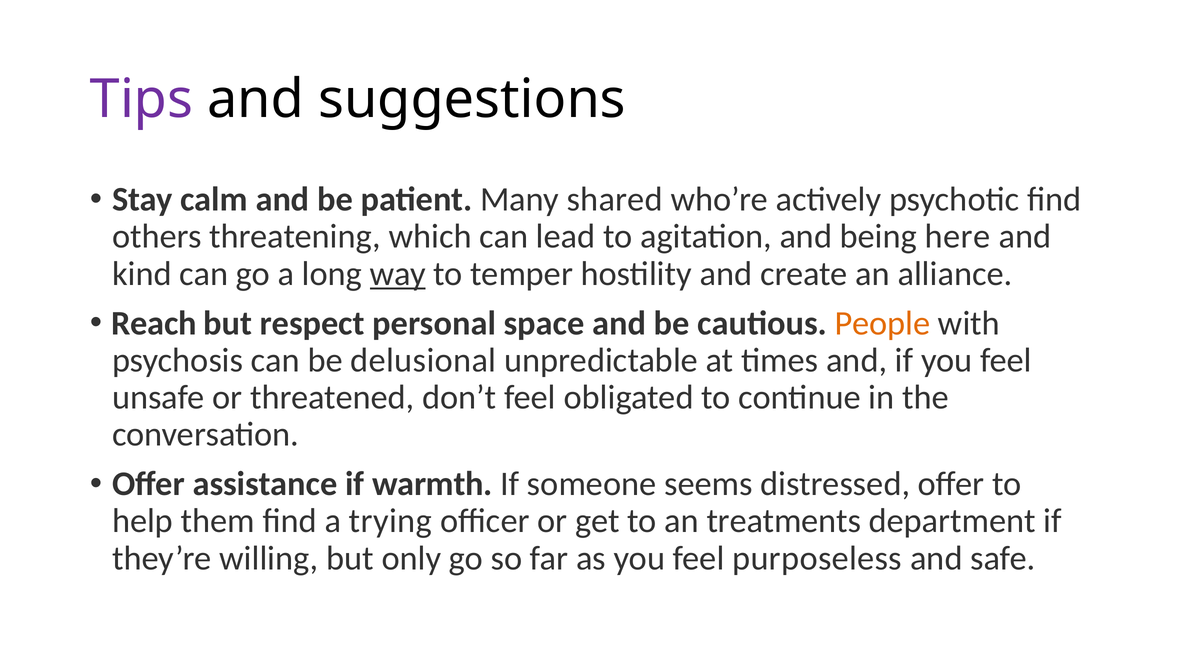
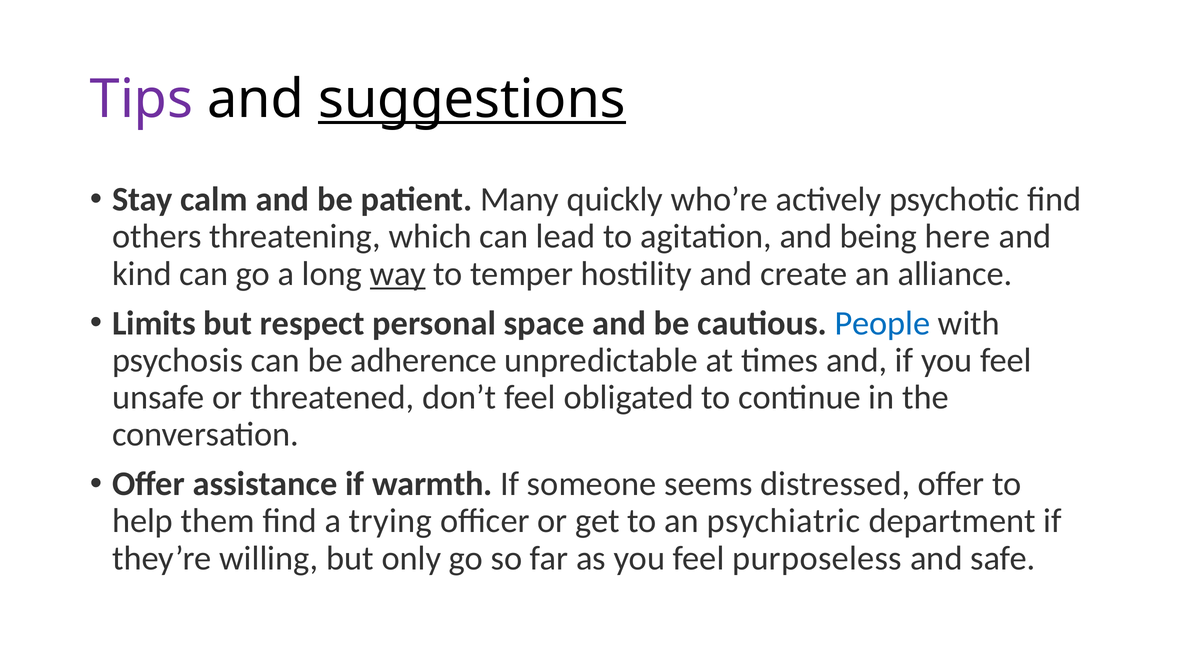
suggestions underline: none -> present (472, 99)
shared: shared -> quickly (615, 199)
Reach: Reach -> Limits (154, 323)
People colour: orange -> blue (883, 323)
delusional: delusional -> adherence (424, 360)
treatments: treatments -> psychiatric (784, 521)
